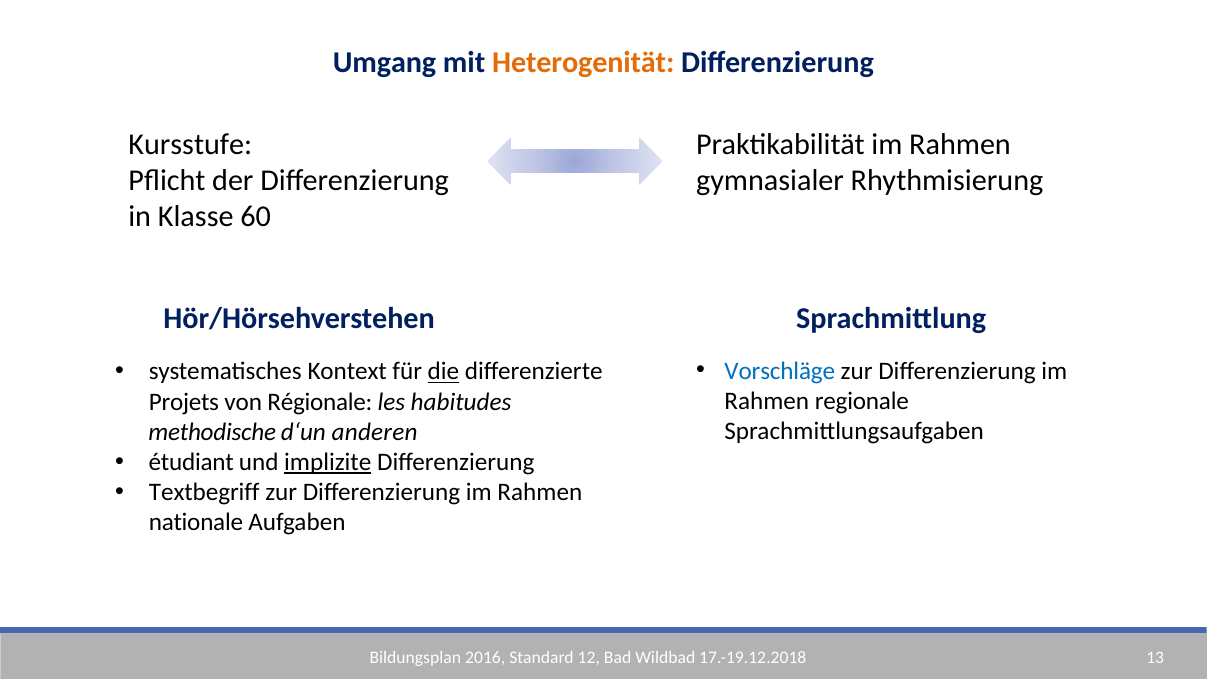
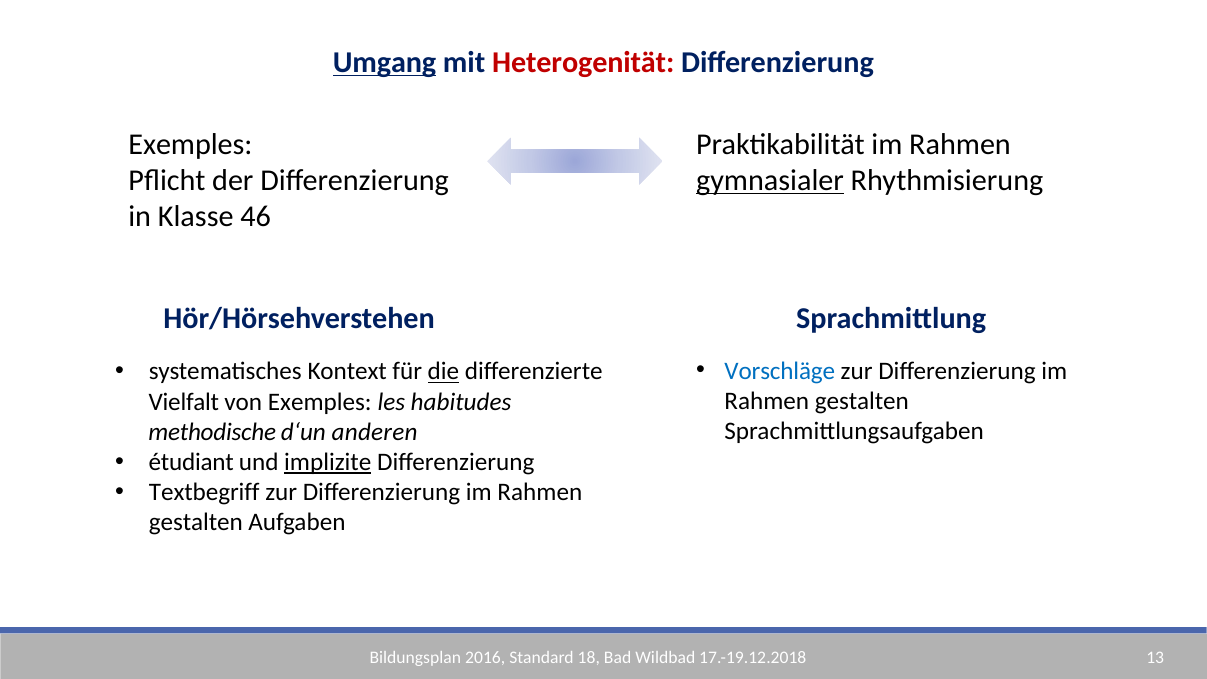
Umgang underline: none -> present (384, 63)
Heterogenität colour: orange -> red (583, 63)
Kursstufe: Kursstufe -> Exemples (190, 144)
gymnasialer underline: none -> present (770, 180)
60: 60 -> 46 (256, 217)
regionale: regionale -> gestalten (862, 401)
Projets: Projets -> Vielfalt (184, 402)
von Régionale: Régionale -> Exemples (320, 402)
nationale: nationale -> gestalten (196, 523)
12: 12 -> 18 (589, 657)
